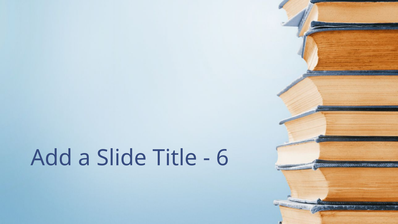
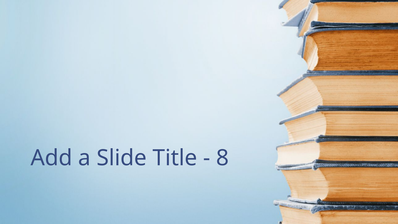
6: 6 -> 8 (223, 158)
